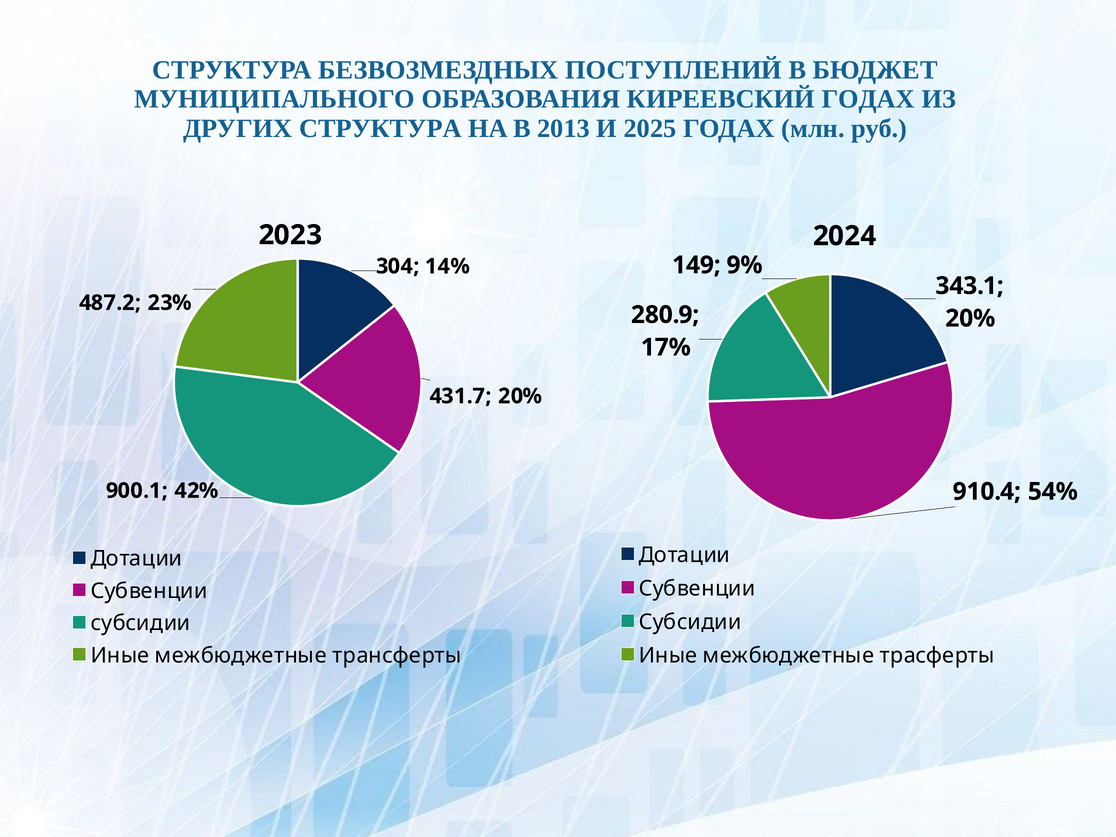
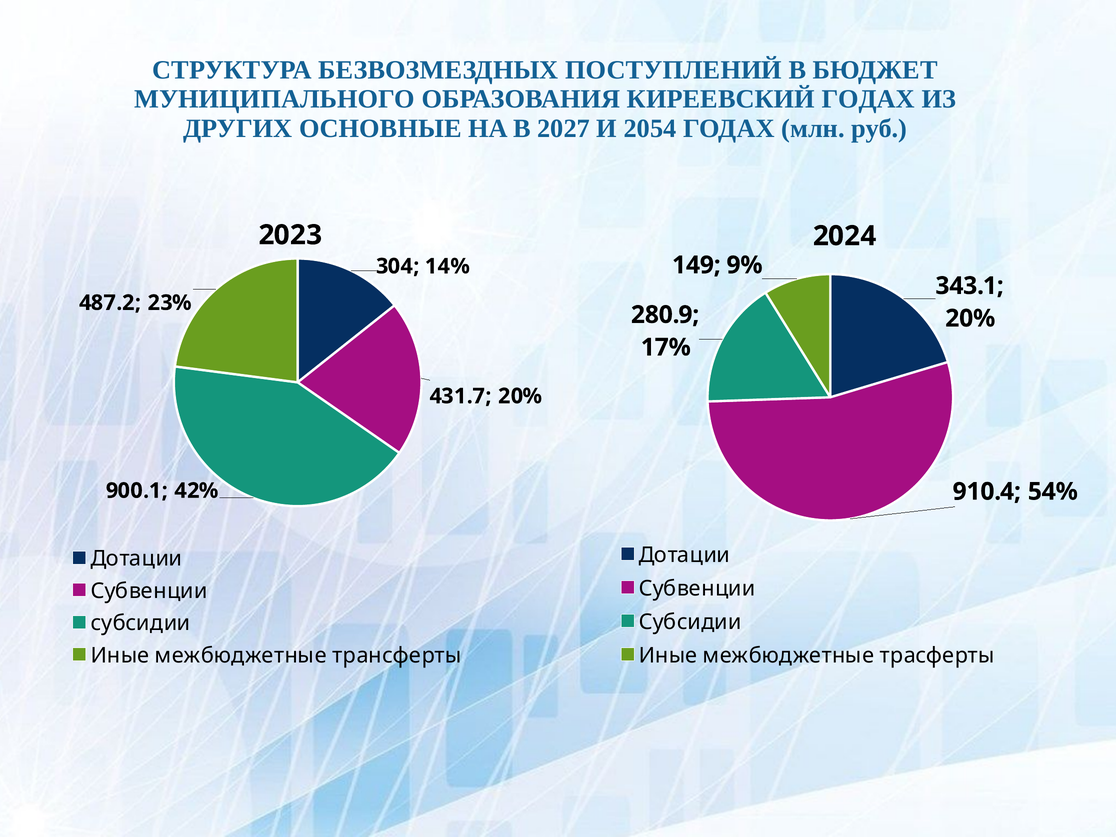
ДРУГИХ СТРУКТУРА: СТРУКТУРА -> ОСНОВНЫЕ (380, 129)
2013: 2013 -> 2027 (564, 129)
2025: 2025 -> 2054 (650, 129)
